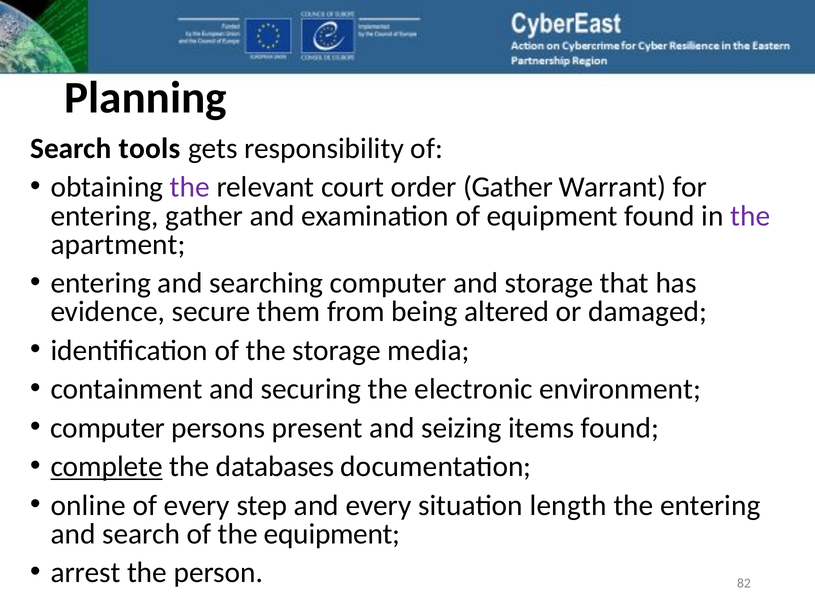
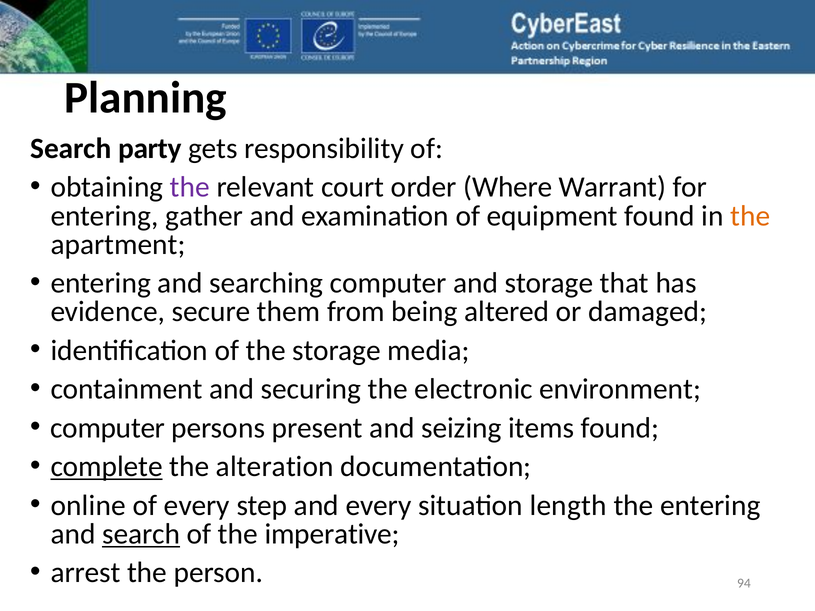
tools: tools -> party (150, 149)
order Gather: Gather -> Where (508, 187)
the colour: purple -> orange (750, 216)
databases: databases -> alteration (275, 467)
search underline: none -> present (141, 534)
the equipment: equipment -> imperative (332, 534)
82: 82 -> 94 (744, 584)
